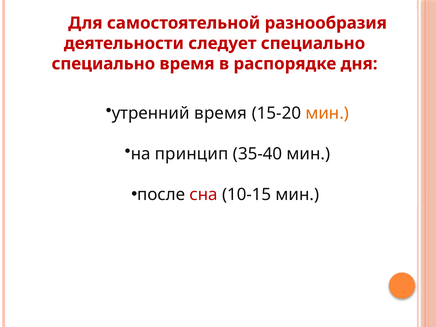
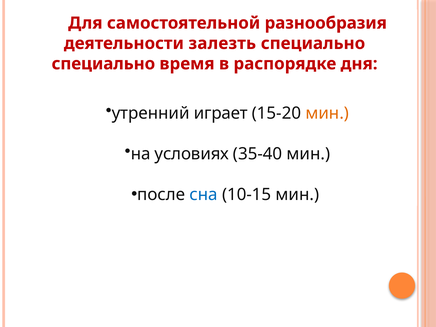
следует: следует -> залезть (222, 43)
утренний время: время -> играет (221, 113)
принцип: принцип -> условиях (192, 154)
сна colour: red -> blue (204, 195)
